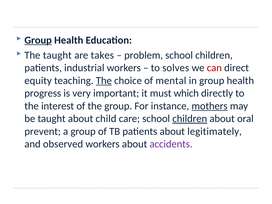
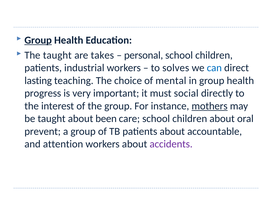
problem: problem -> personal (144, 55)
can colour: red -> blue (214, 68)
equity: equity -> lasting (38, 81)
The underline: present -> none (104, 81)
which: which -> social (186, 93)
child: child -> been (106, 119)
children underline: present -> none (190, 119)
legitimately: legitimately -> accountable (215, 131)
observed: observed -> attention (63, 144)
